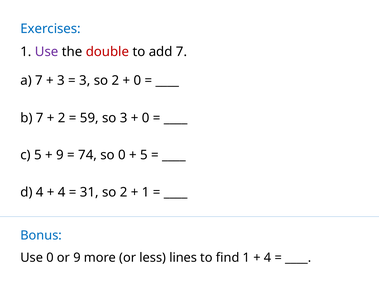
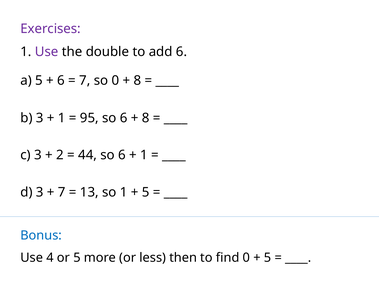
Exercises colour: blue -> purple (51, 29)
double colour: red -> black (107, 52)
add 7: 7 -> 6 (182, 52)
a 7: 7 -> 5 (39, 81)
3: 3 -> 6 (61, 81)
3: 3 -> 7 (85, 81)
2: 2 -> 0 (115, 81)
0: 0 -> 8 (137, 81)
b 7: 7 -> 3 (40, 118)
2: 2 -> 1 (62, 118)
59: 59 -> 95 (89, 118)
3: 3 -> 6 (124, 118)
0: 0 -> 8 (146, 118)
c 5: 5 -> 3 (38, 155)
9: 9 -> 2 (60, 155)
74: 74 -> 44 (88, 155)
0: 0 -> 6 (122, 155)
5: 5 -> 1 (144, 155)
d 4: 4 -> 3 (40, 192)
4: 4 -> 7 (62, 192)
31: 31 -> 13 (89, 192)
2: 2 -> 1 (124, 192)
1: 1 -> 5 (146, 192)
Use 0: 0 -> 4 (50, 258)
or 9: 9 -> 5 (77, 258)
lines: lines -> then (183, 258)
find 1: 1 -> 0 (246, 258)
4: 4 -> 5 (268, 258)
